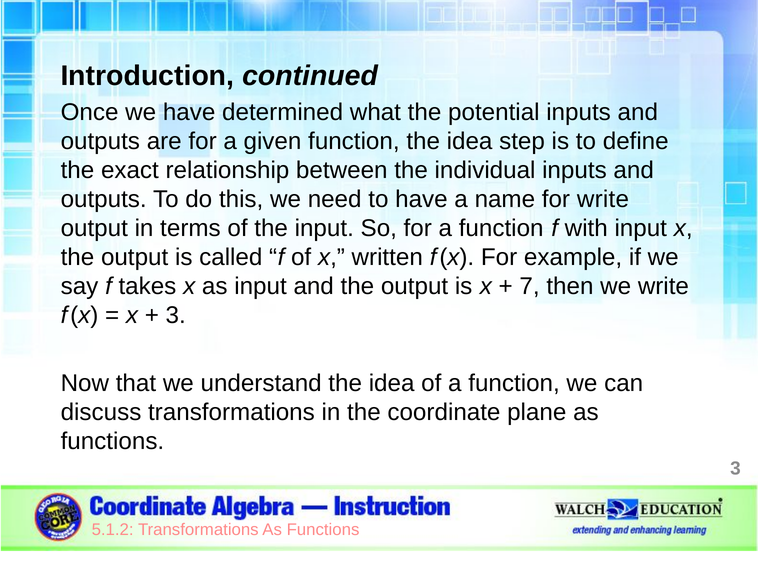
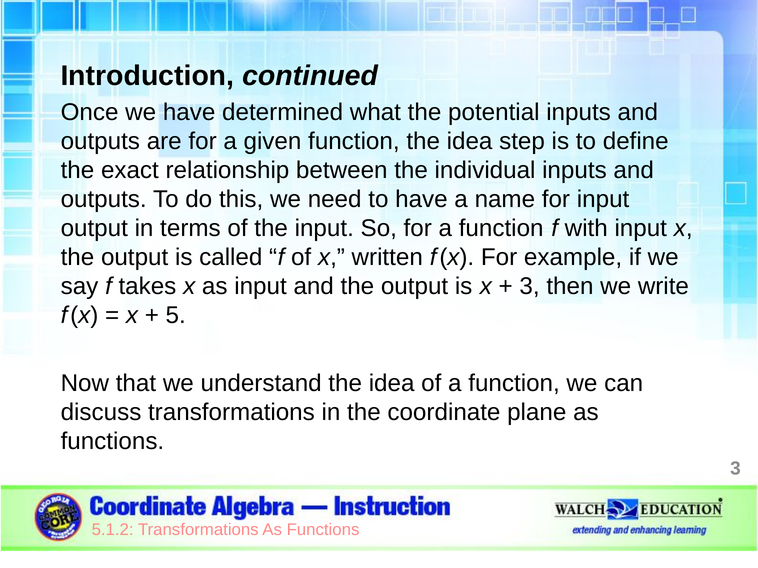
for write: write -> input (603, 199)
7: 7 -> 3 (530, 286)
3: 3 -> 5 (176, 316)
